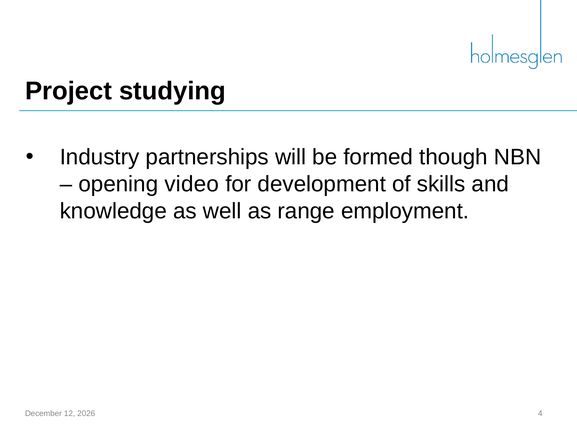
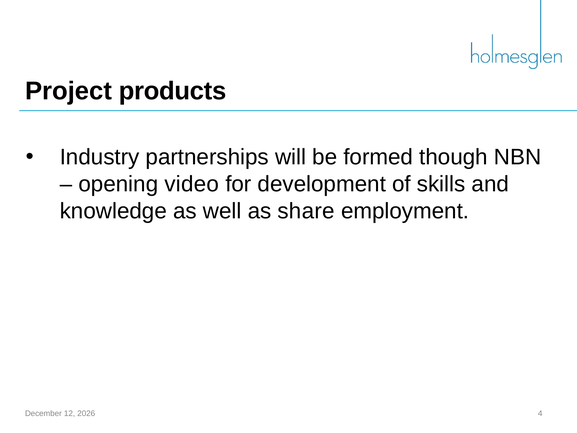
studying: studying -> products (173, 91)
range: range -> share (306, 211)
